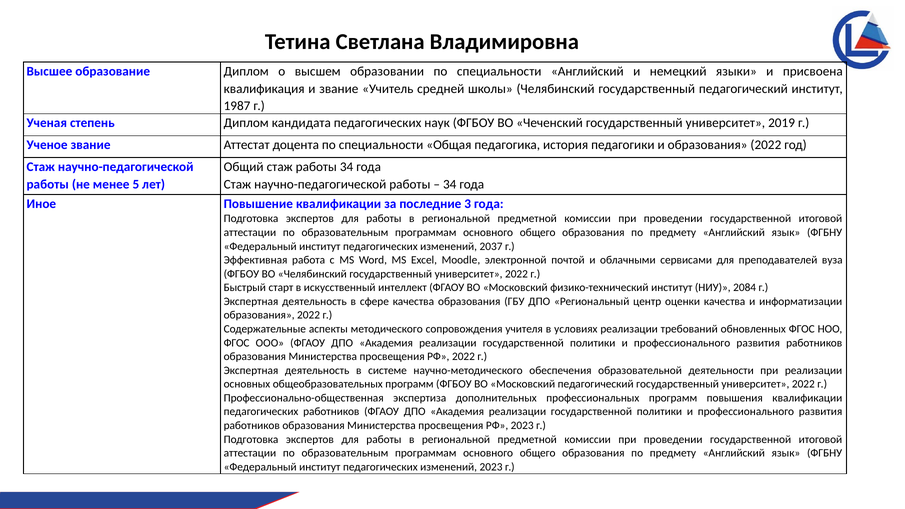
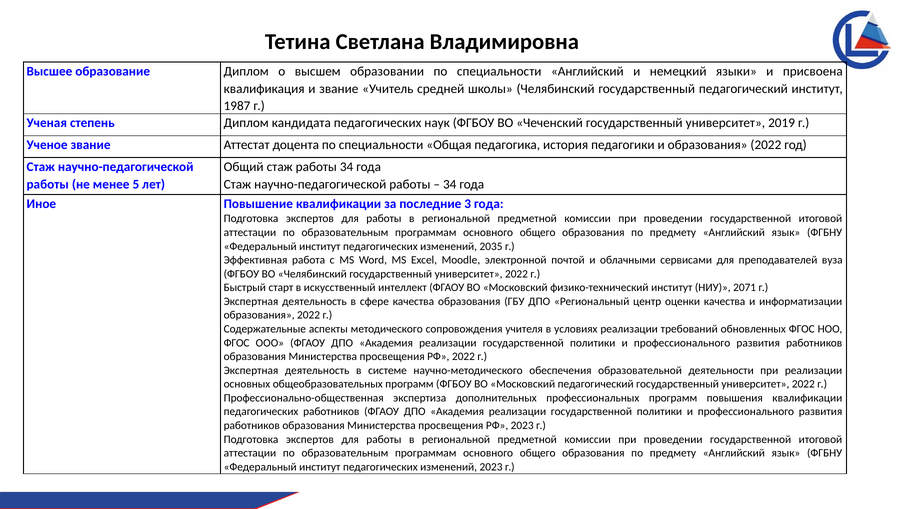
2037: 2037 -> 2035 (491, 246)
2084: 2084 -> 2071 (745, 288)
